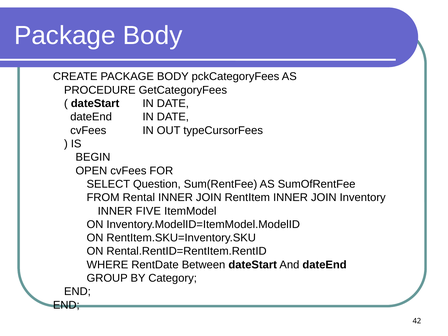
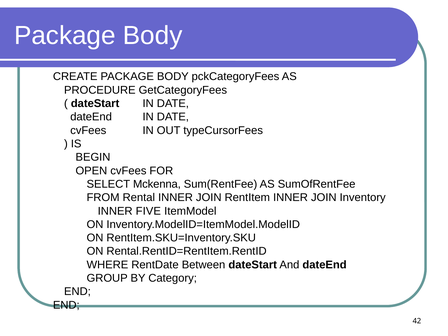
Question: Question -> Mckenna (157, 184)
